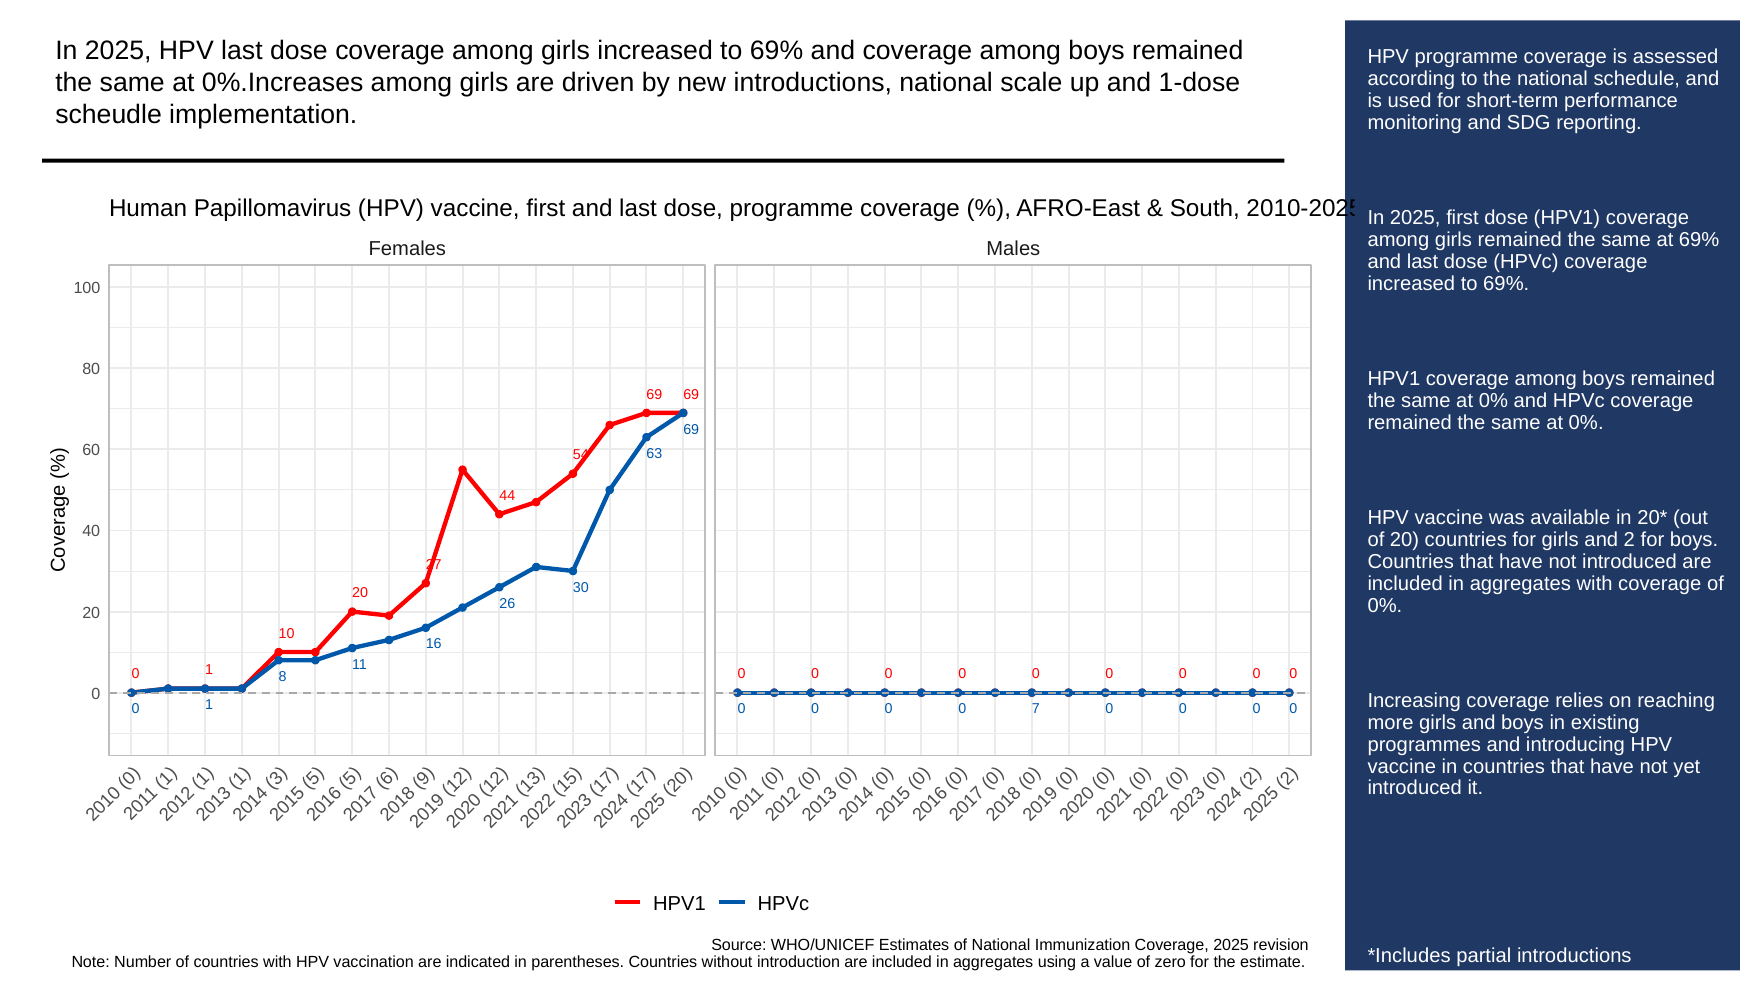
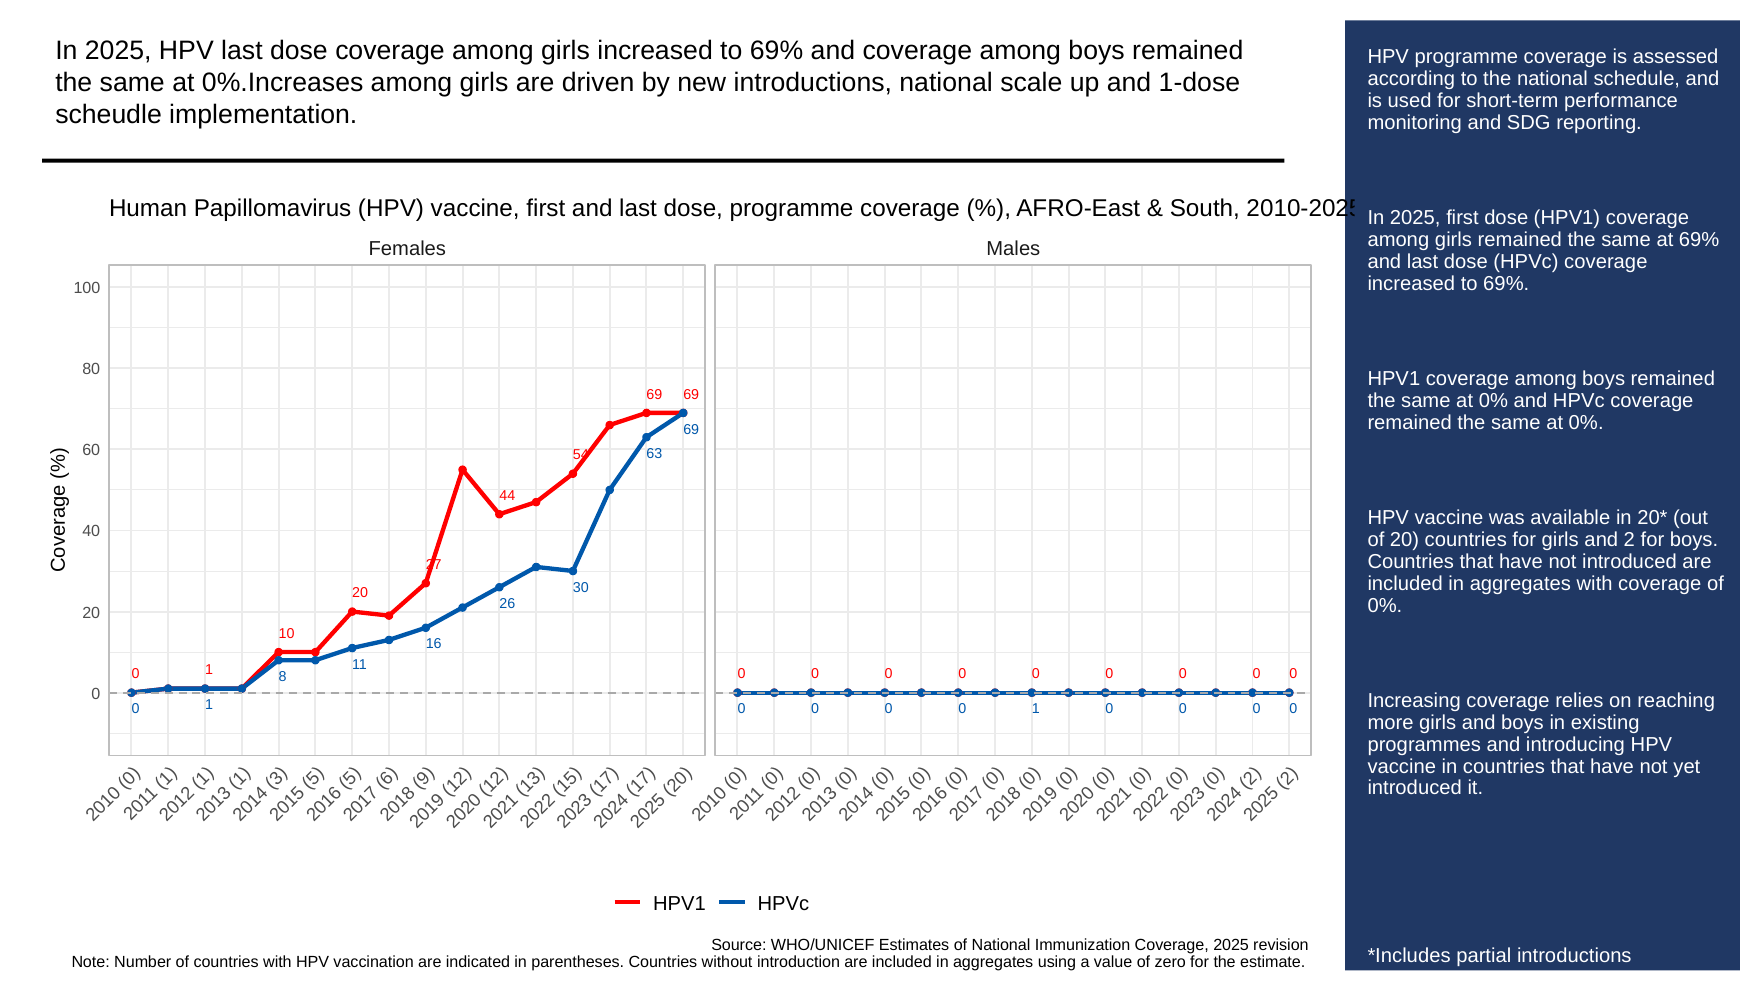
0 0 7: 7 -> 1 (1036, 709)
